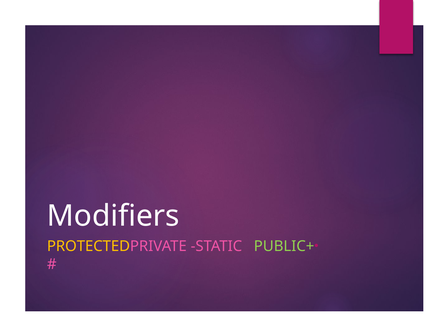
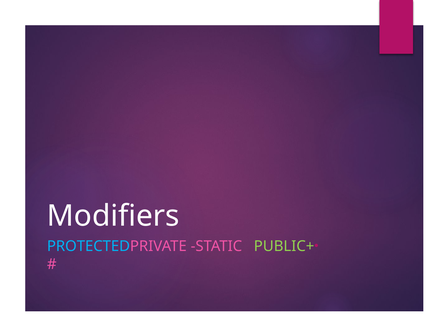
PROTECTED colour: yellow -> light blue (88, 246)
